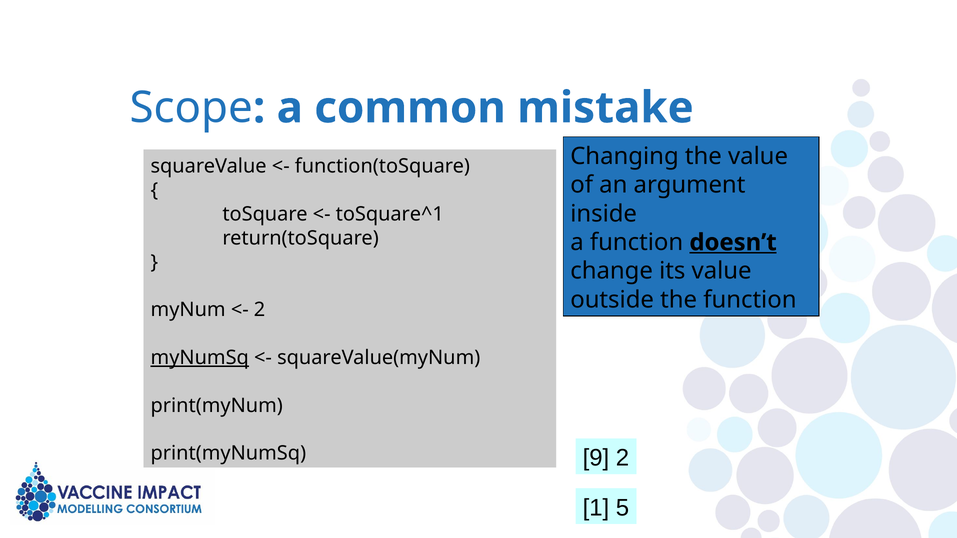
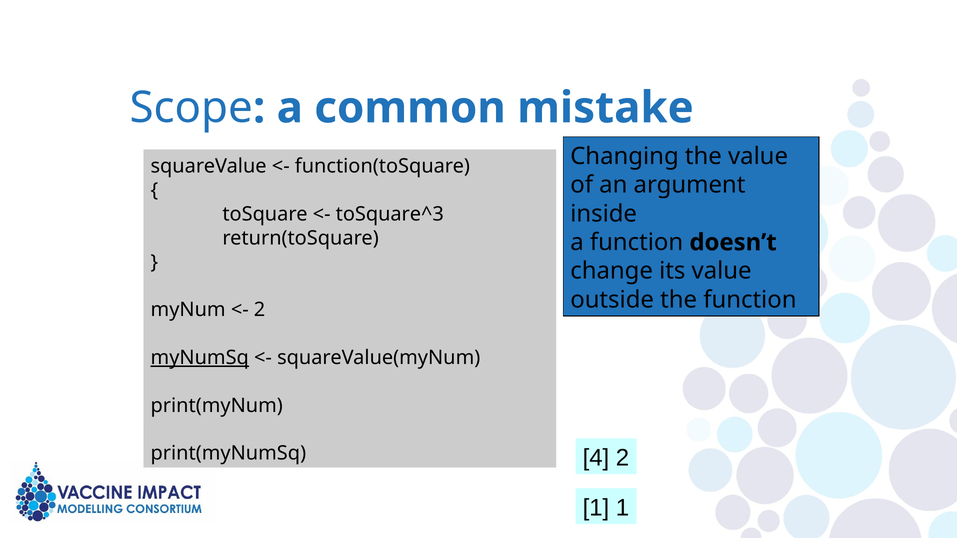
toSquare^1: toSquare^1 -> toSquare^3 (390, 214)
doesn’t underline: present -> none (733, 243)
9: 9 -> 4 (596, 458)
1 5: 5 -> 1 (622, 508)
